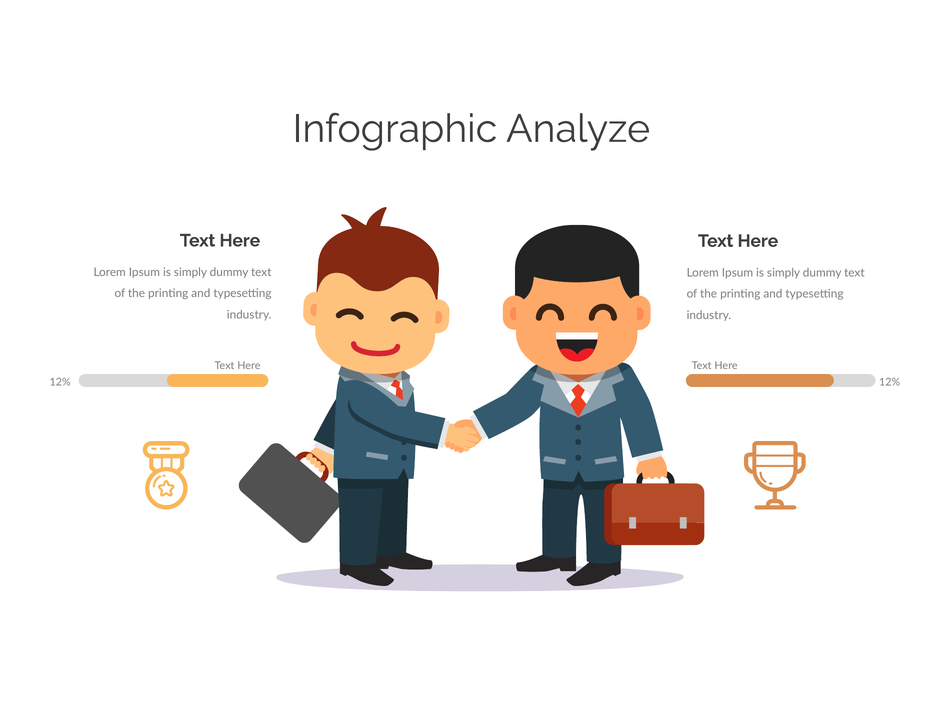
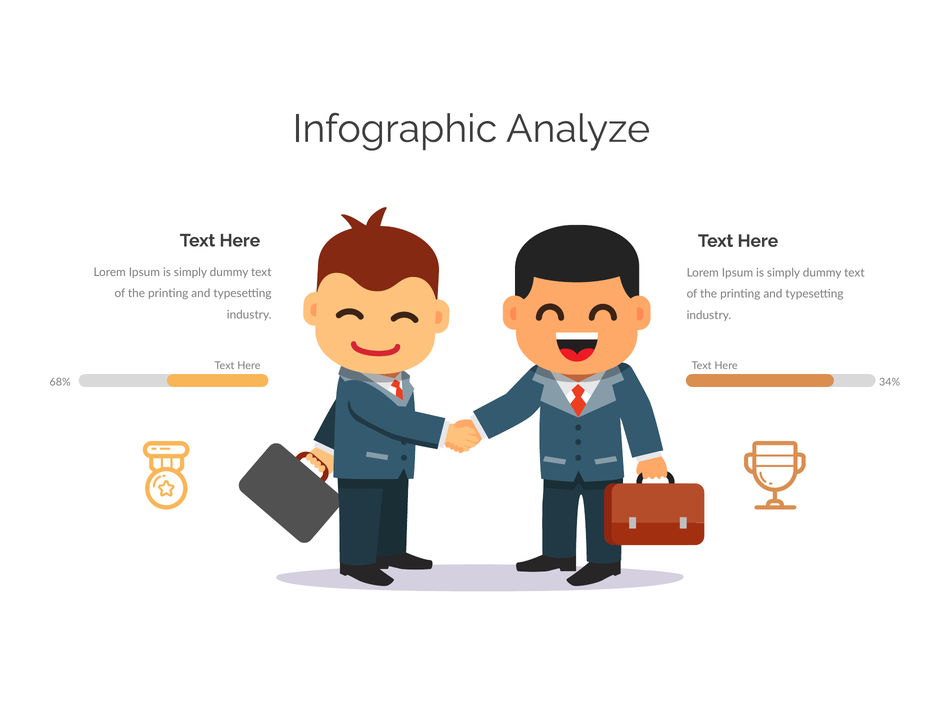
12%: 12% -> 68% (60, 382)
12%: 12% -> 34% (890, 382)
